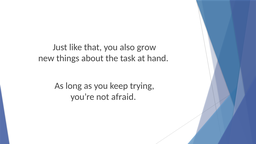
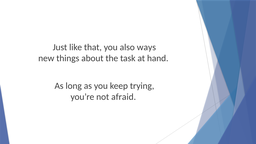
grow: grow -> ways (146, 47)
